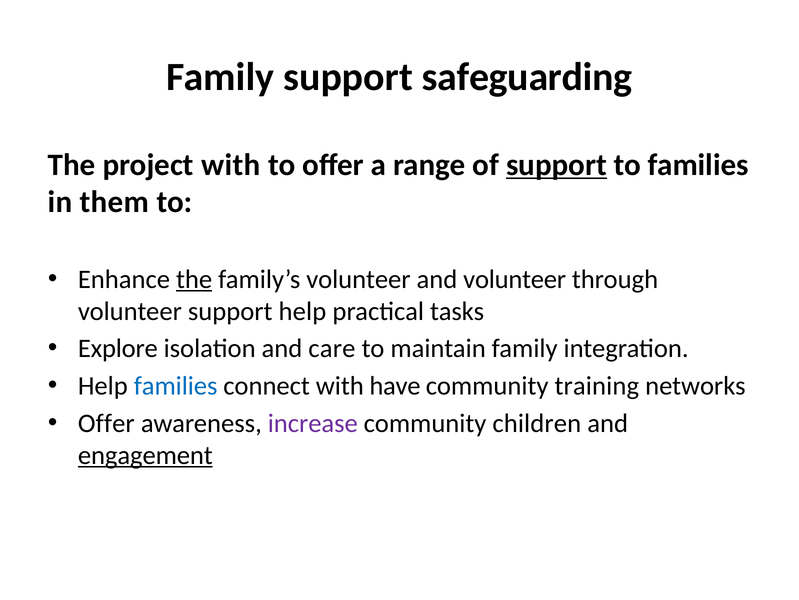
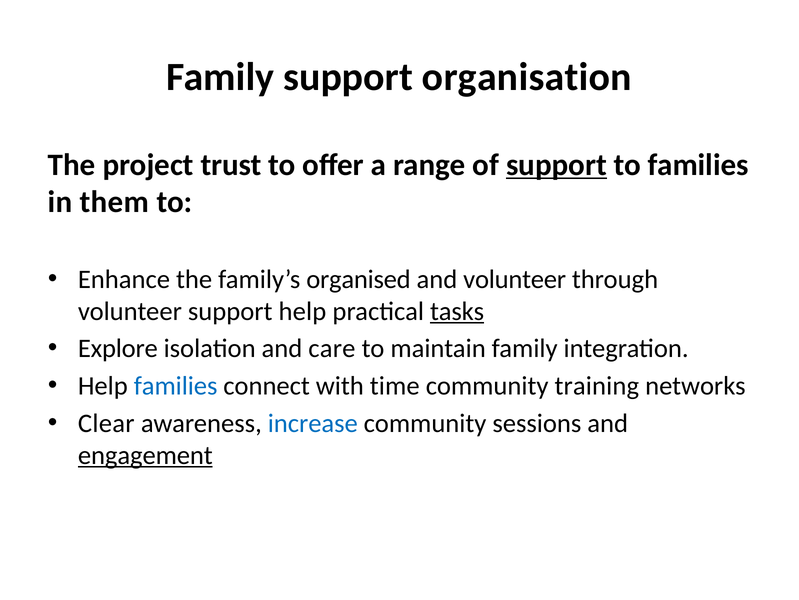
safeguarding: safeguarding -> organisation (527, 77)
project with: with -> trust (231, 165)
the underline: present -> none (194, 279)
family’s volunteer: volunteer -> organised (358, 279)
tasks underline: none -> present (457, 311)
have: have -> time (395, 385)
Offer: Offer -> Clear (106, 423)
increase colour: purple -> blue (313, 423)
children: children -> sessions (537, 423)
